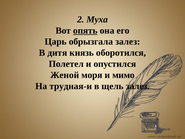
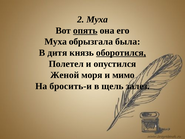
Царь: Царь -> Муха (56, 42)
обрызгала залез: залез -> была (128, 42)
оборотился underline: none -> present (121, 53)
трудная-и: трудная-и -> бросить-и (71, 86)
